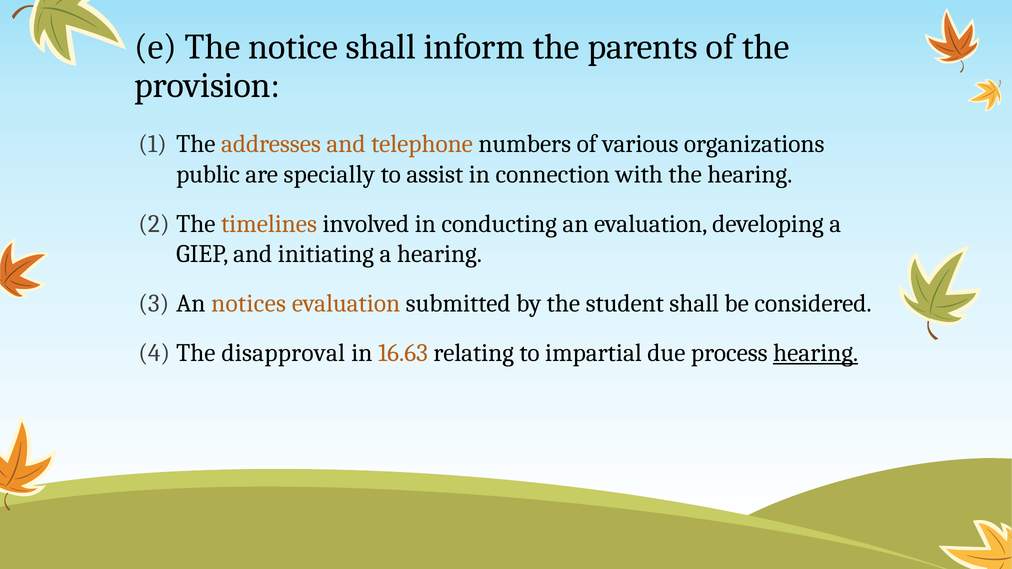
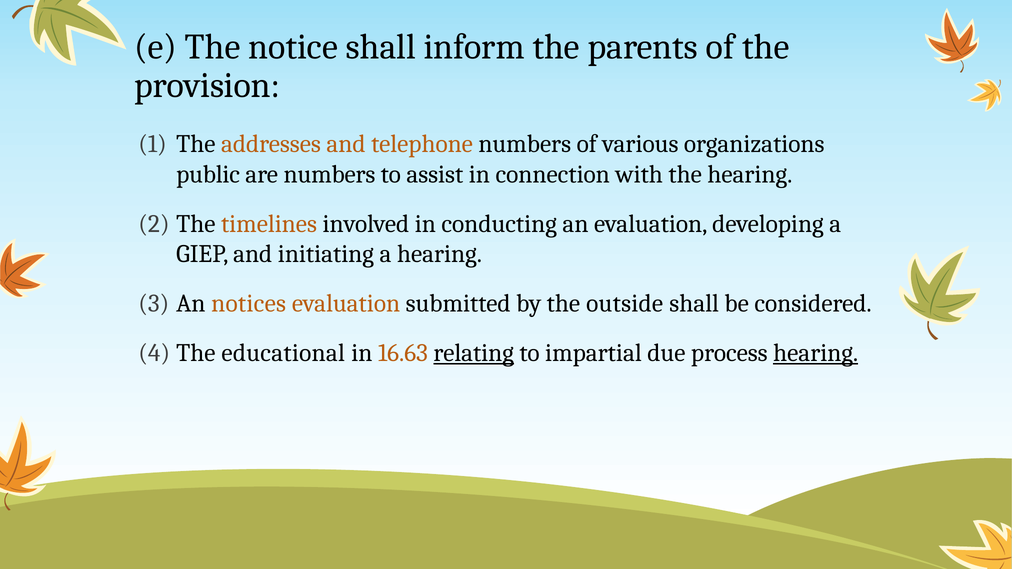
are specially: specially -> numbers (329, 174)
student: student -> outside (625, 303)
disapproval: disapproval -> educational (283, 353)
relating underline: none -> present (474, 353)
